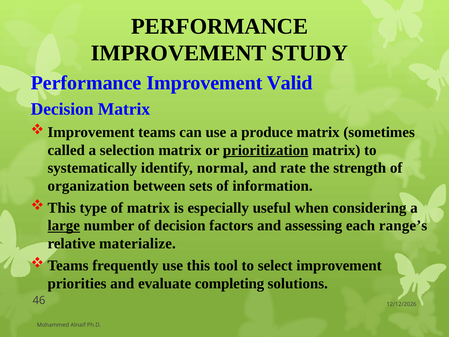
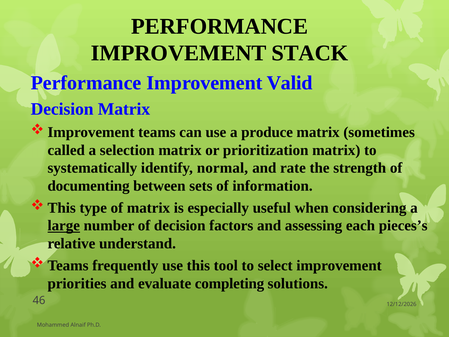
STUDY: STUDY -> STACK (310, 53)
prioritization underline: present -> none (266, 150)
organization: organization -> documenting (89, 186)
range’s: range’s -> pieces’s (403, 226)
materialize: materialize -> understand (138, 244)
